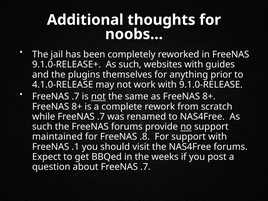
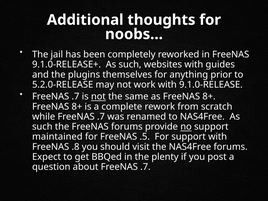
4.1.0-RELEASE: 4.1.0-RELEASE -> 5.2.0-RELEASE (63, 85)
.8: .8 -> .5 (145, 137)
.1: .1 -> .8 (75, 147)
weeks: weeks -> plenty (165, 157)
